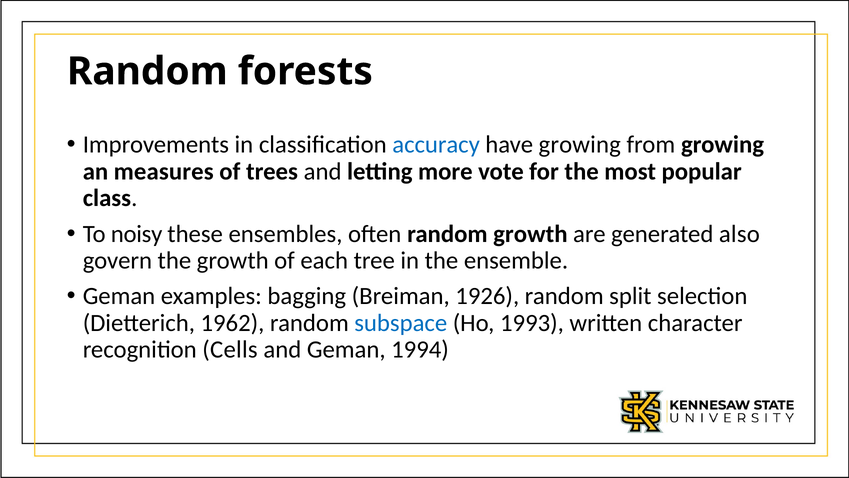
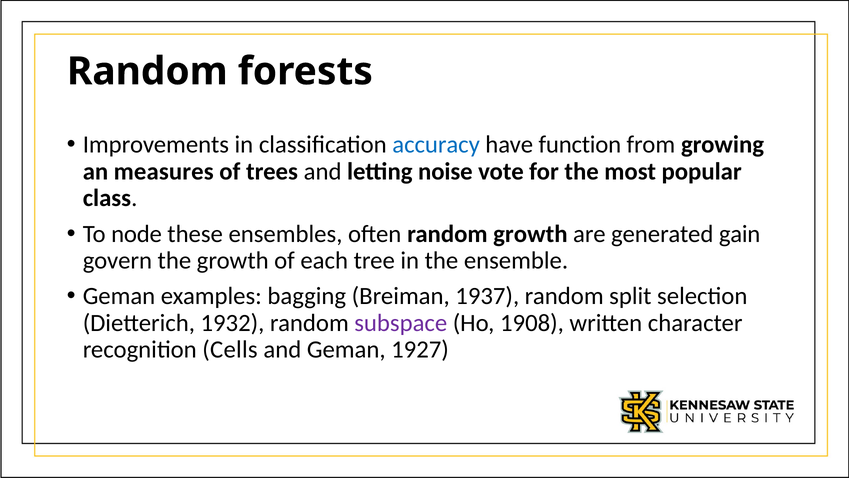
have growing: growing -> function (580, 145)
more: more -> noise (445, 171)
noisy: noisy -> node (137, 234)
also: also -> gain (740, 234)
1926: 1926 -> 1937 (487, 296)
1962: 1962 -> 1932 (232, 323)
subspace colour: blue -> purple (401, 323)
1993: 1993 -> 1908 (532, 323)
1994: 1994 -> 1927 (420, 349)
